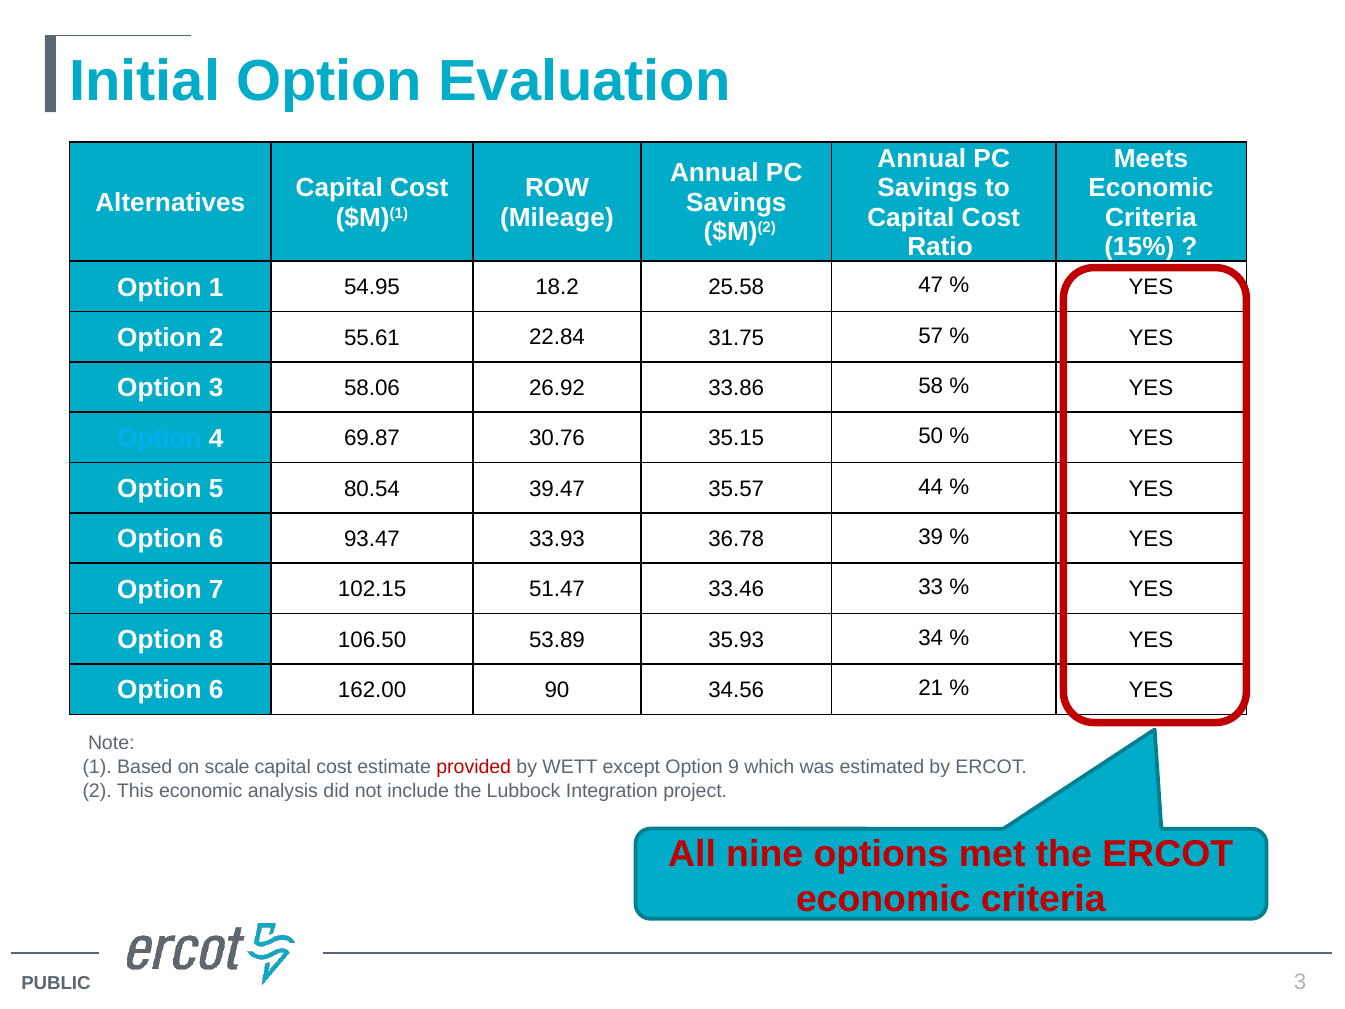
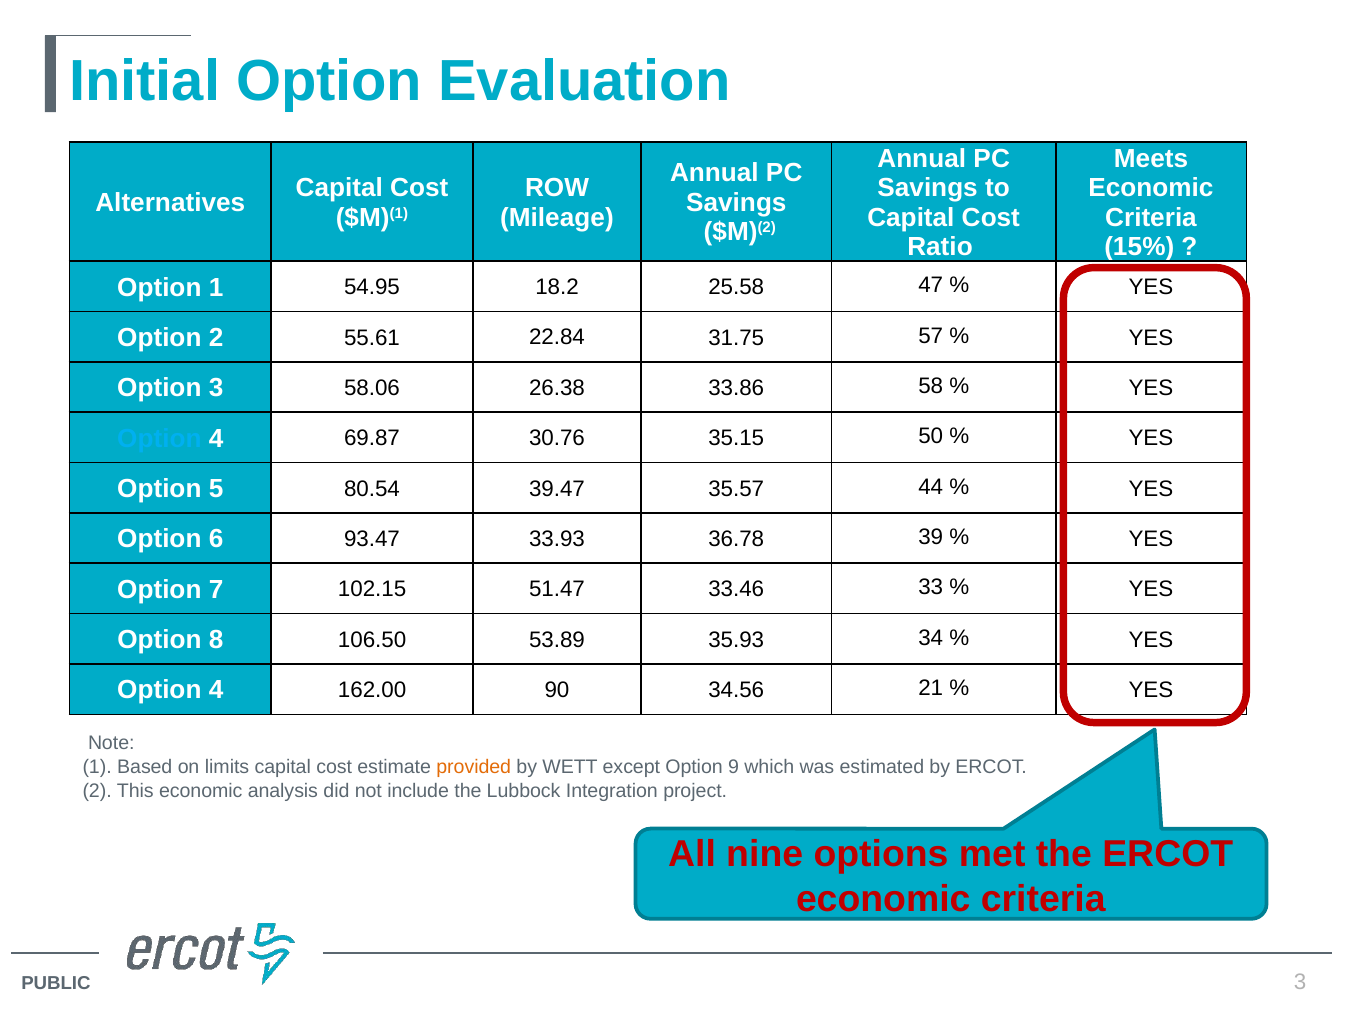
26.92: 26.92 -> 26.38 (557, 388)
6: 6 -> 4 (216, 690)
scale: scale -> limits (227, 767)
provided colour: red -> orange (474, 767)
